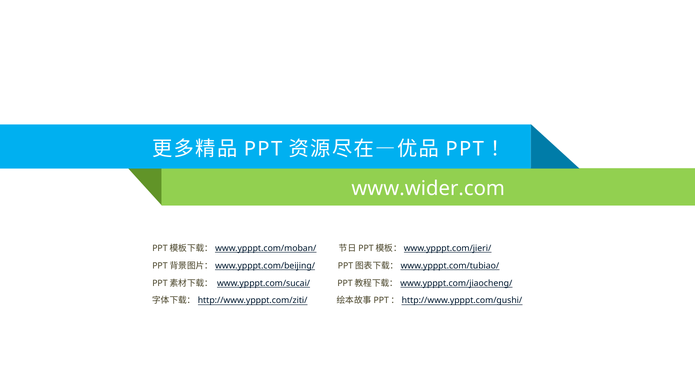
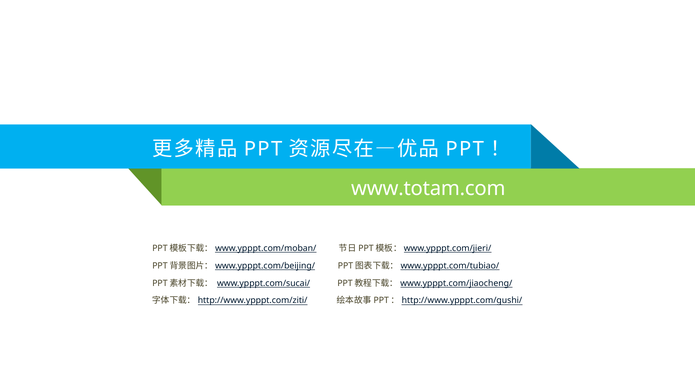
www.wider.com: www.wider.com -> www.totam.com (428, 188)
